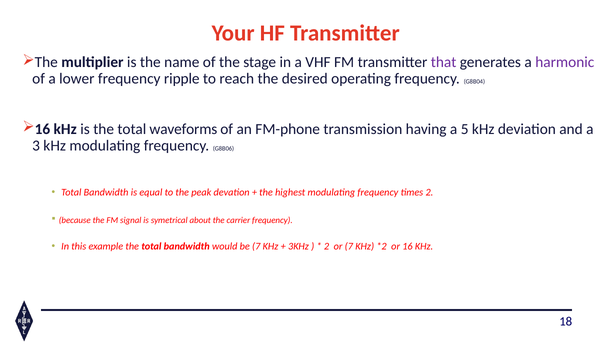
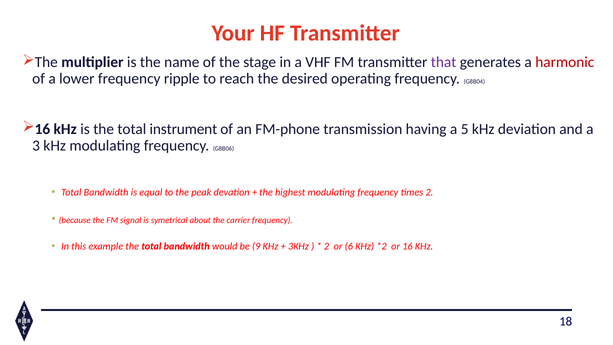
harmonic colour: purple -> red (565, 62)
waveforms: waveforms -> instrument (183, 129)
be 7: 7 -> 9 (256, 246)
or 7: 7 -> 6 (349, 246)
